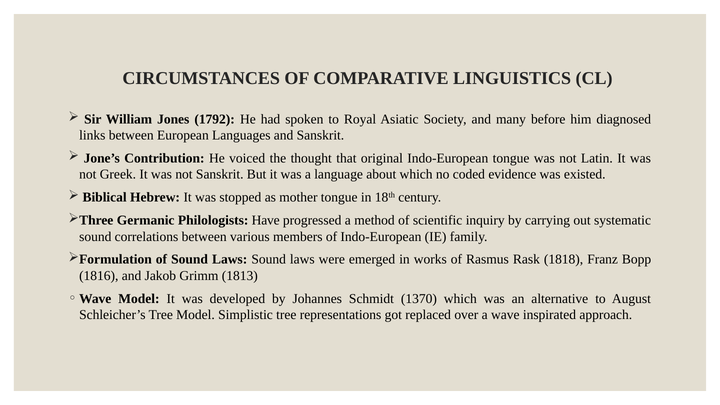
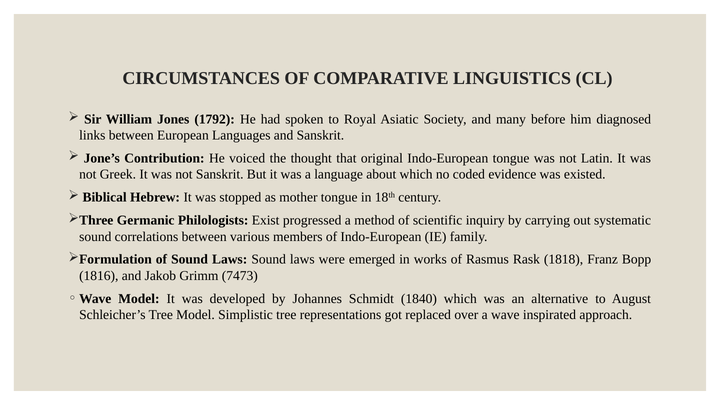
Have: Have -> Exist (266, 220)
1813: 1813 -> 7473 (240, 276)
1370: 1370 -> 1840 (419, 299)
